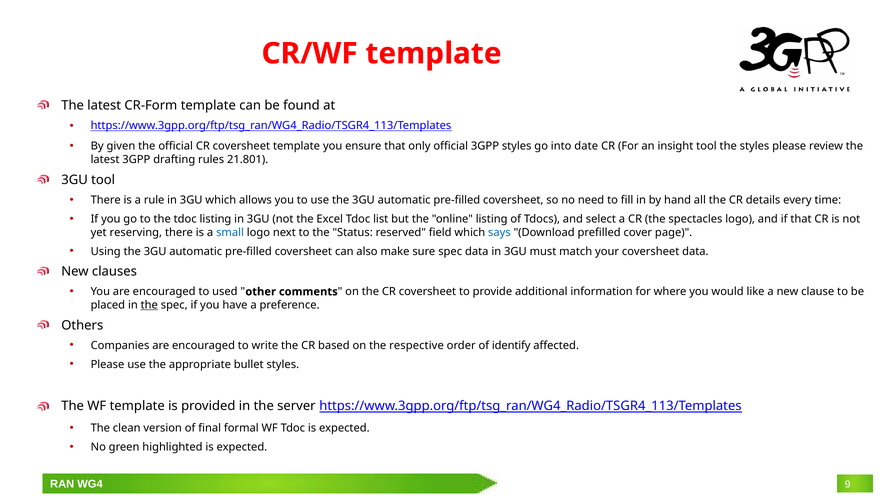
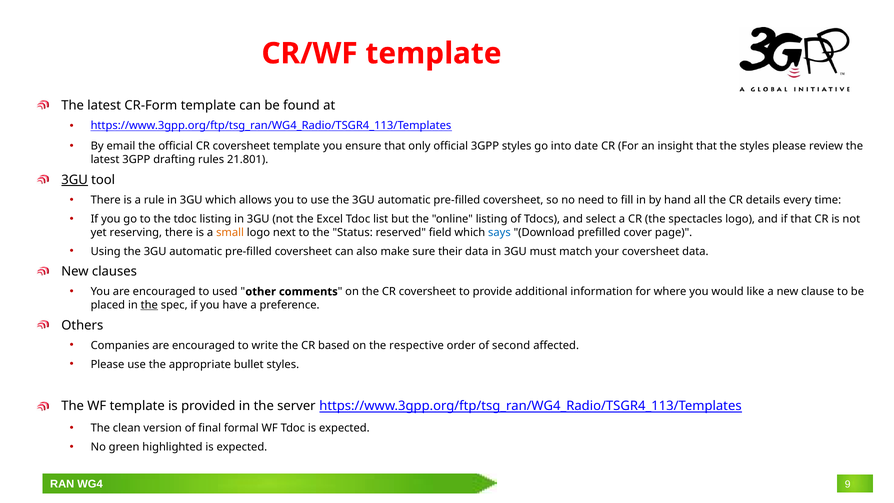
given: given -> email (121, 146)
insight tool: tool -> that (707, 146)
3GU underline: none -> present (75, 180)
small colour: blue -> orange (230, 232)
sure spec: spec -> their (450, 251)
identify: identify -> second (511, 345)
